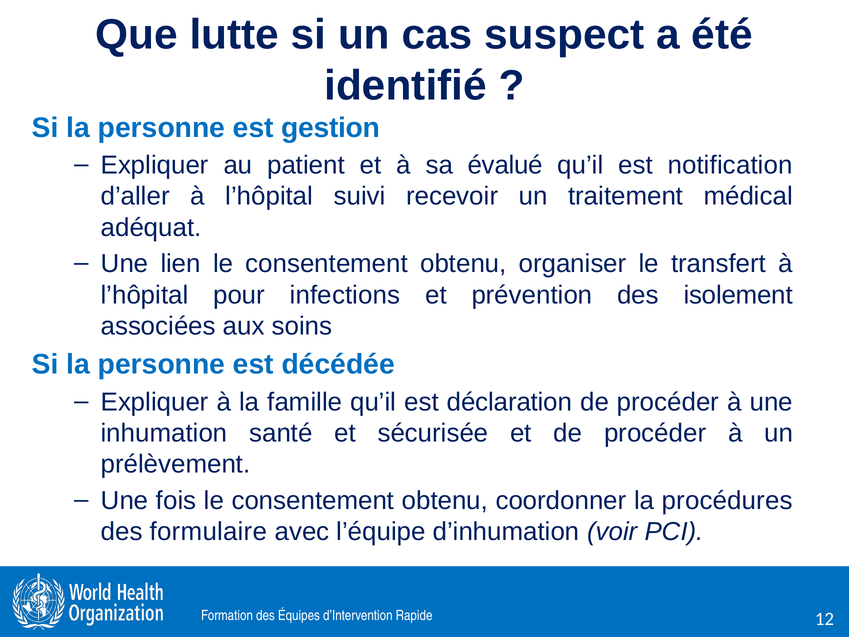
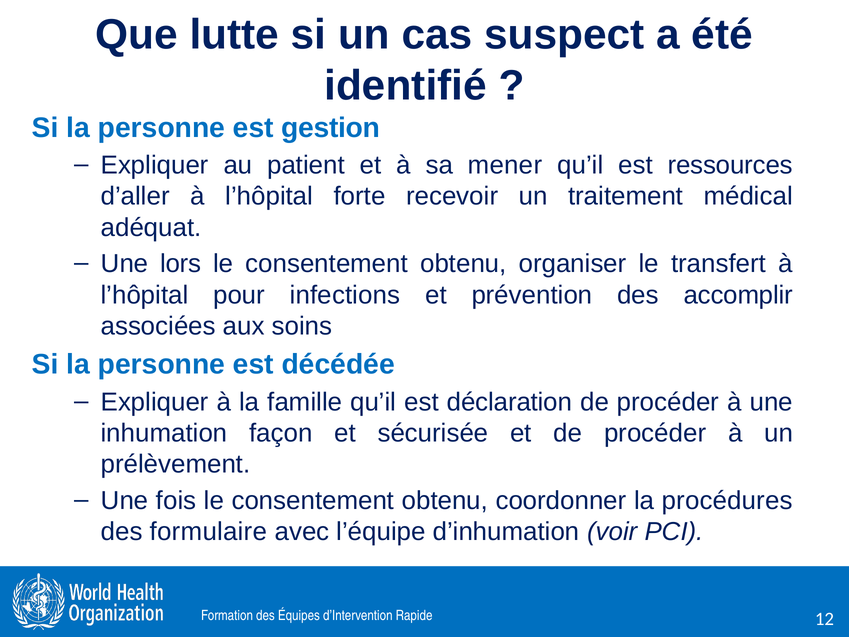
évalué: évalué -> mener (505, 165)
notification: notification -> ressources (730, 165)
suivi: suivi -> forte (360, 196)
lien: lien -> lors (181, 264)
isolement: isolement -> accomplir (738, 295)
santé: santé -> façon (281, 433)
